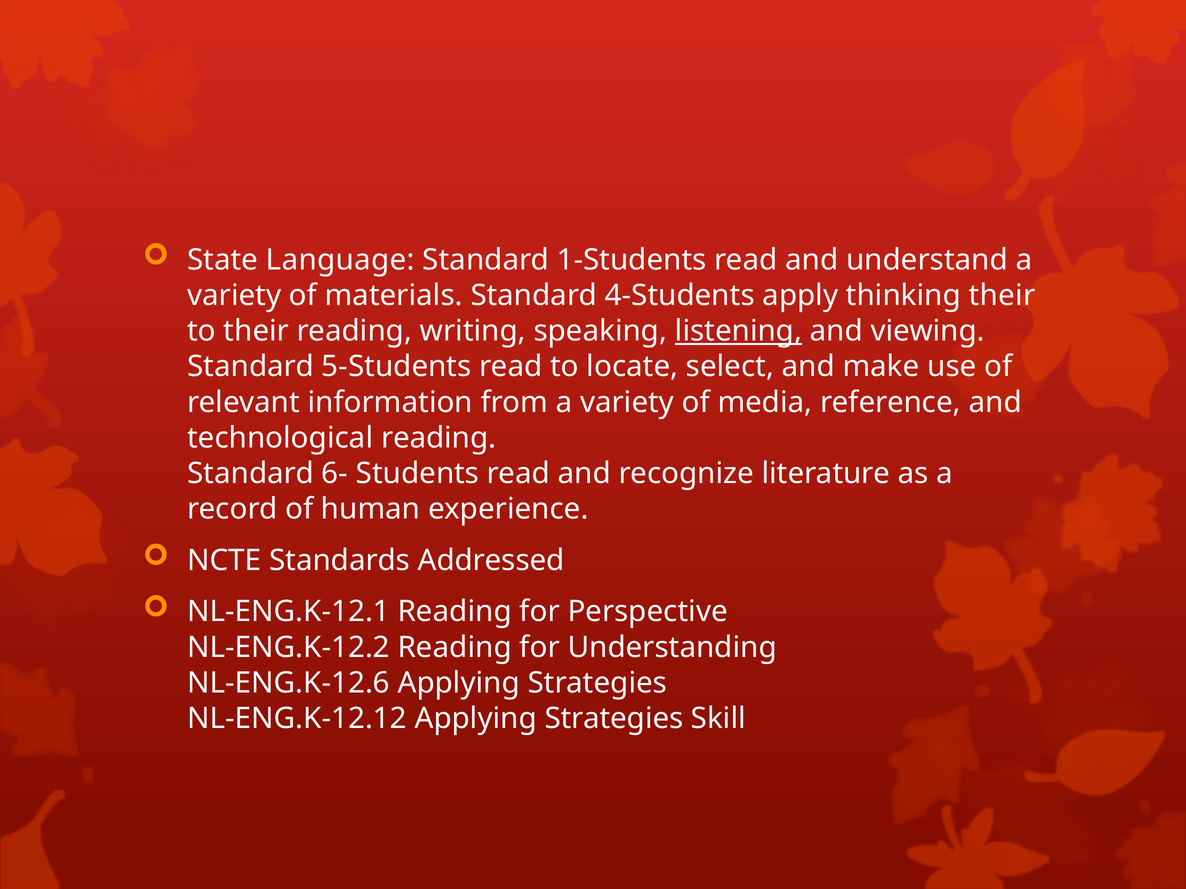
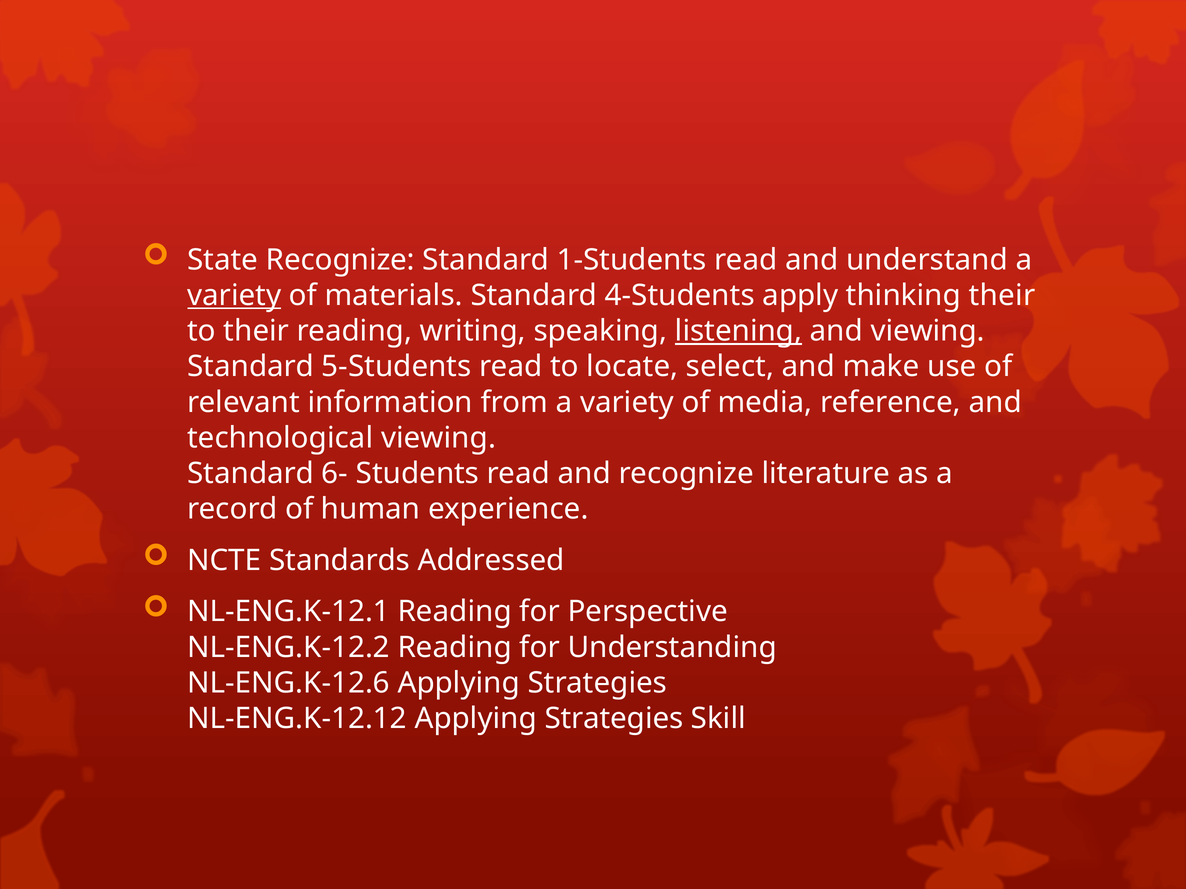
State Language: Language -> Recognize (340, 260)
variety underline: none -> present (234, 296)
technological reading: reading -> viewing (438, 438)
